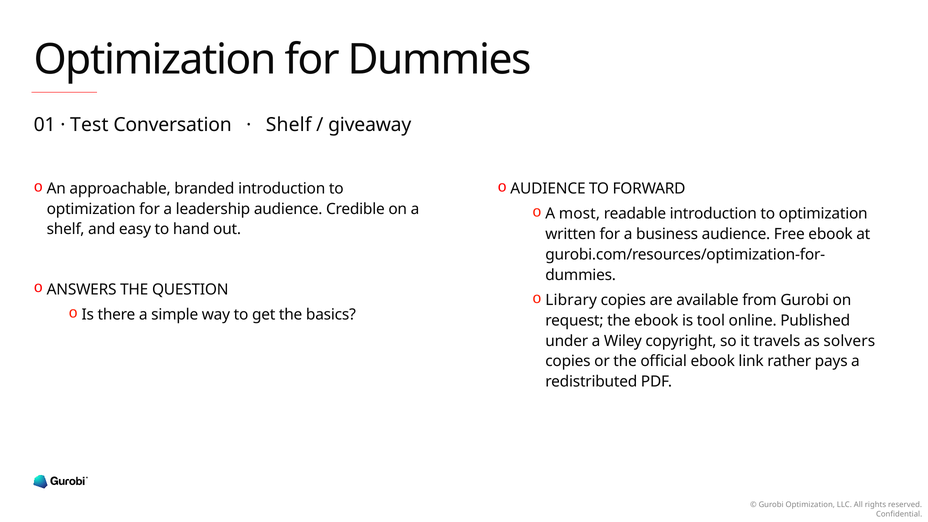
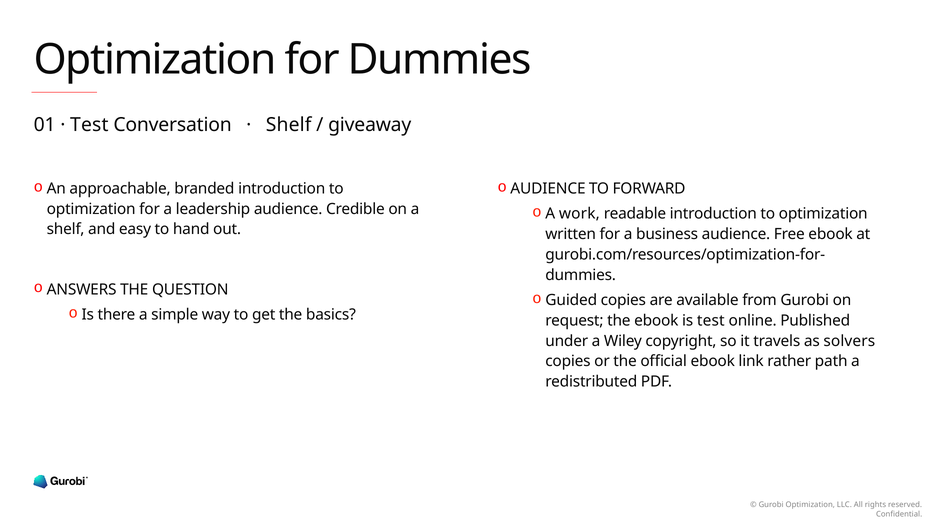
most: most -> work (579, 214)
Library: Library -> Guided (571, 300)
is tool: tool -> test (711, 321)
pays: pays -> path (831, 361)
